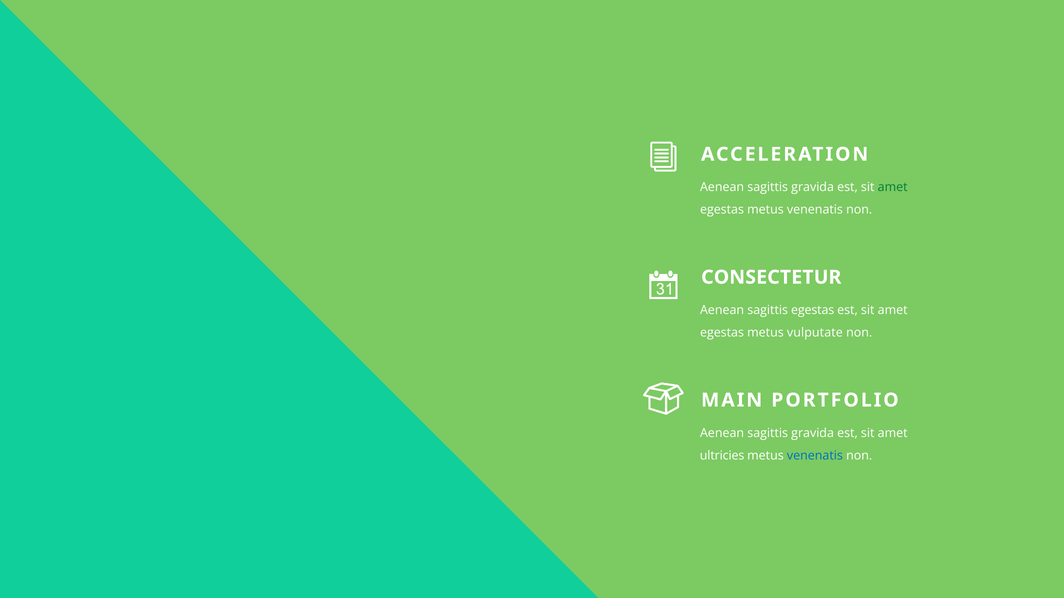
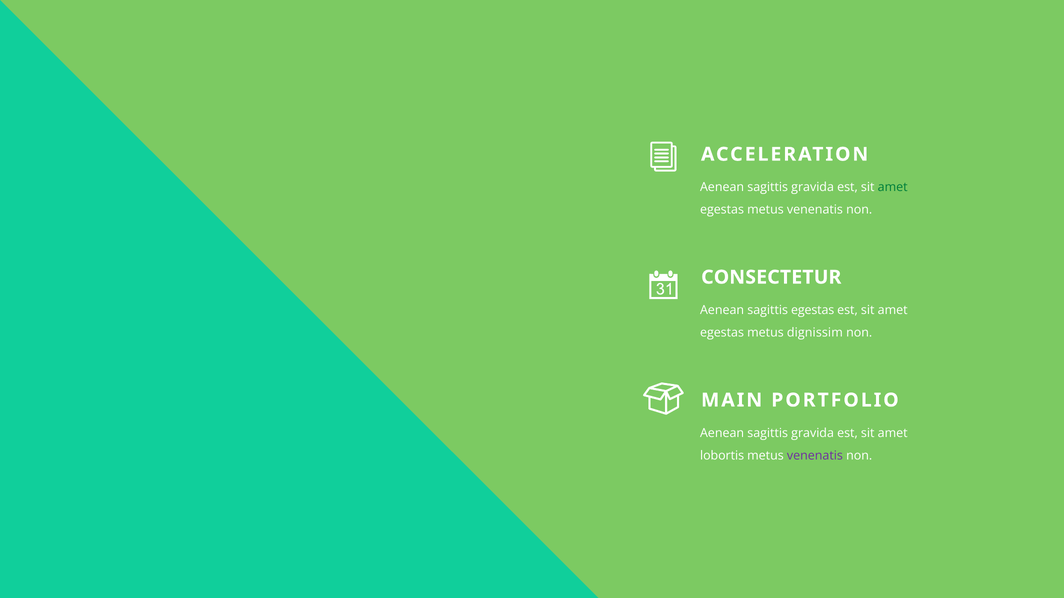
vulputate: vulputate -> dignissim (815, 333)
ultricies: ultricies -> lobortis (722, 456)
venenatis colour: blue -> purple (815, 456)
